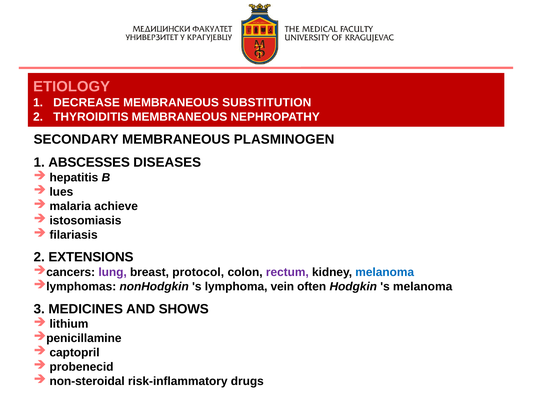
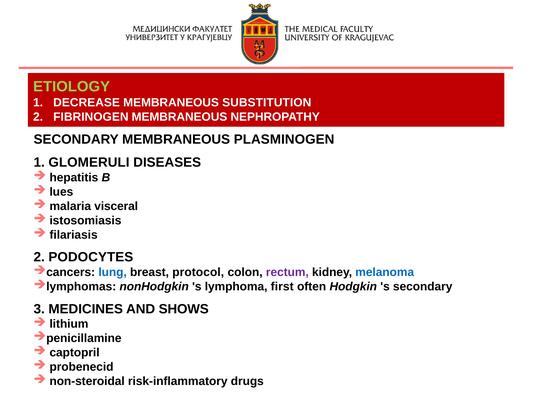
ETIOLOGY colour: pink -> light green (72, 87)
THYROIDITIS: THYROIDITIS -> FIBRINOGEN (91, 117)
ABSCESSES: ABSCESSES -> GLOMERULI (89, 163)
achieve: achieve -> visceral (116, 206)
EXTENSIONS: EXTENSIONS -> PODOCYTES (91, 257)
lung colour: purple -> blue (113, 272)
vein: vein -> first (282, 287)
s melanoma: melanoma -> secondary (423, 287)
